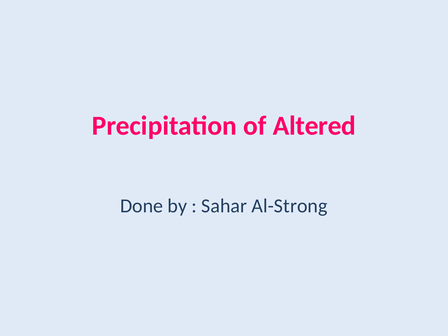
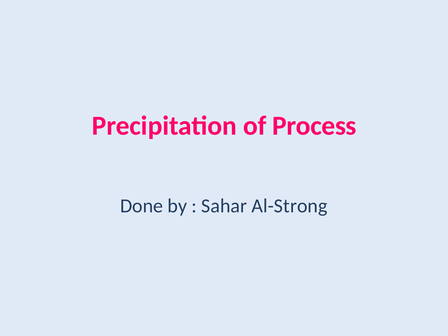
Altered: Altered -> Process (314, 126)
